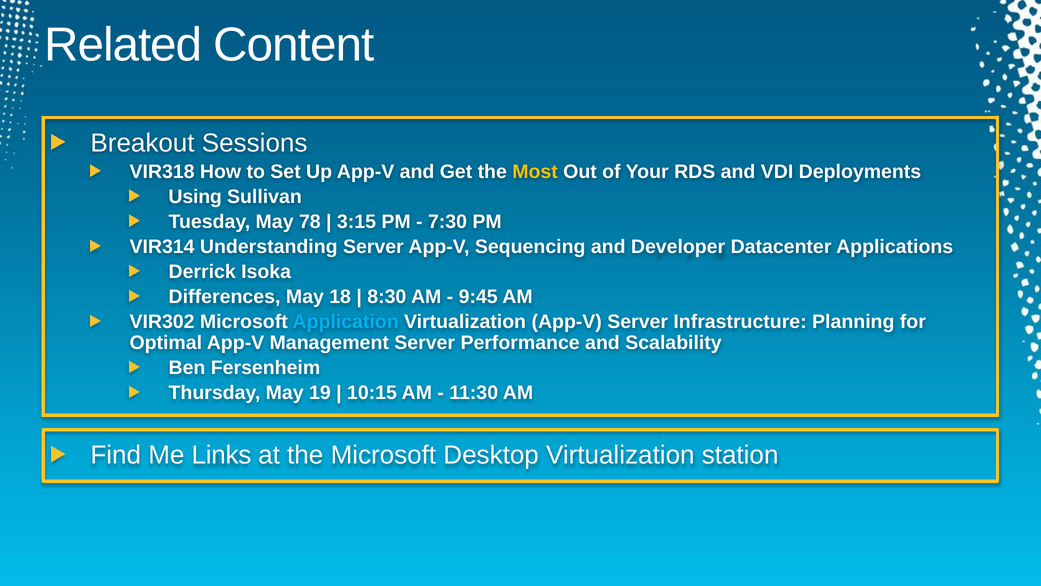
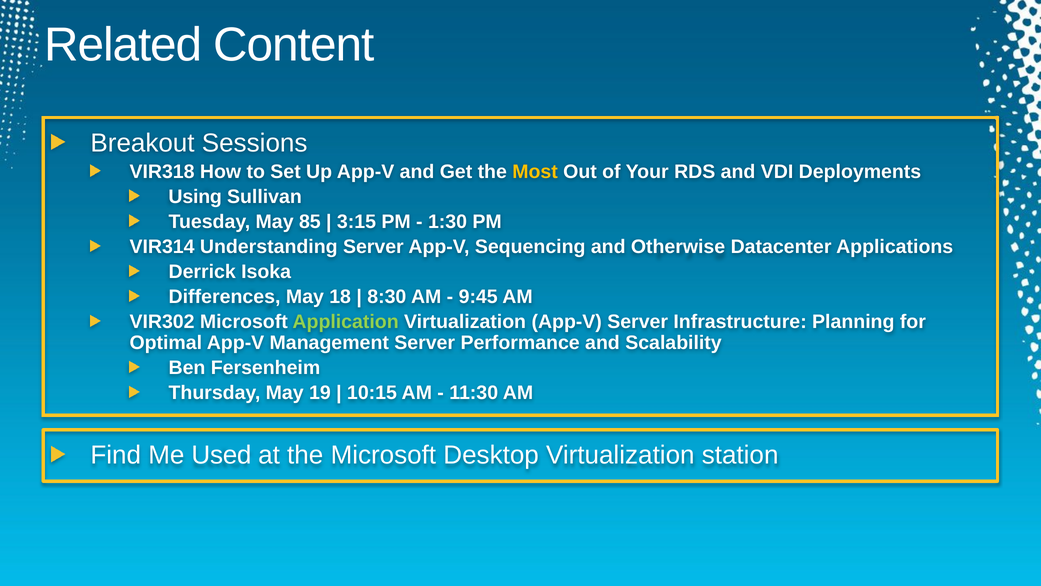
78: 78 -> 85 (310, 222)
7:30: 7:30 -> 1:30 (448, 222)
Developer: Developer -> Otherwise (678, 247)
Application colour: light blue -> light green (346, 322)
Links: Links -> Used (221, 455)
